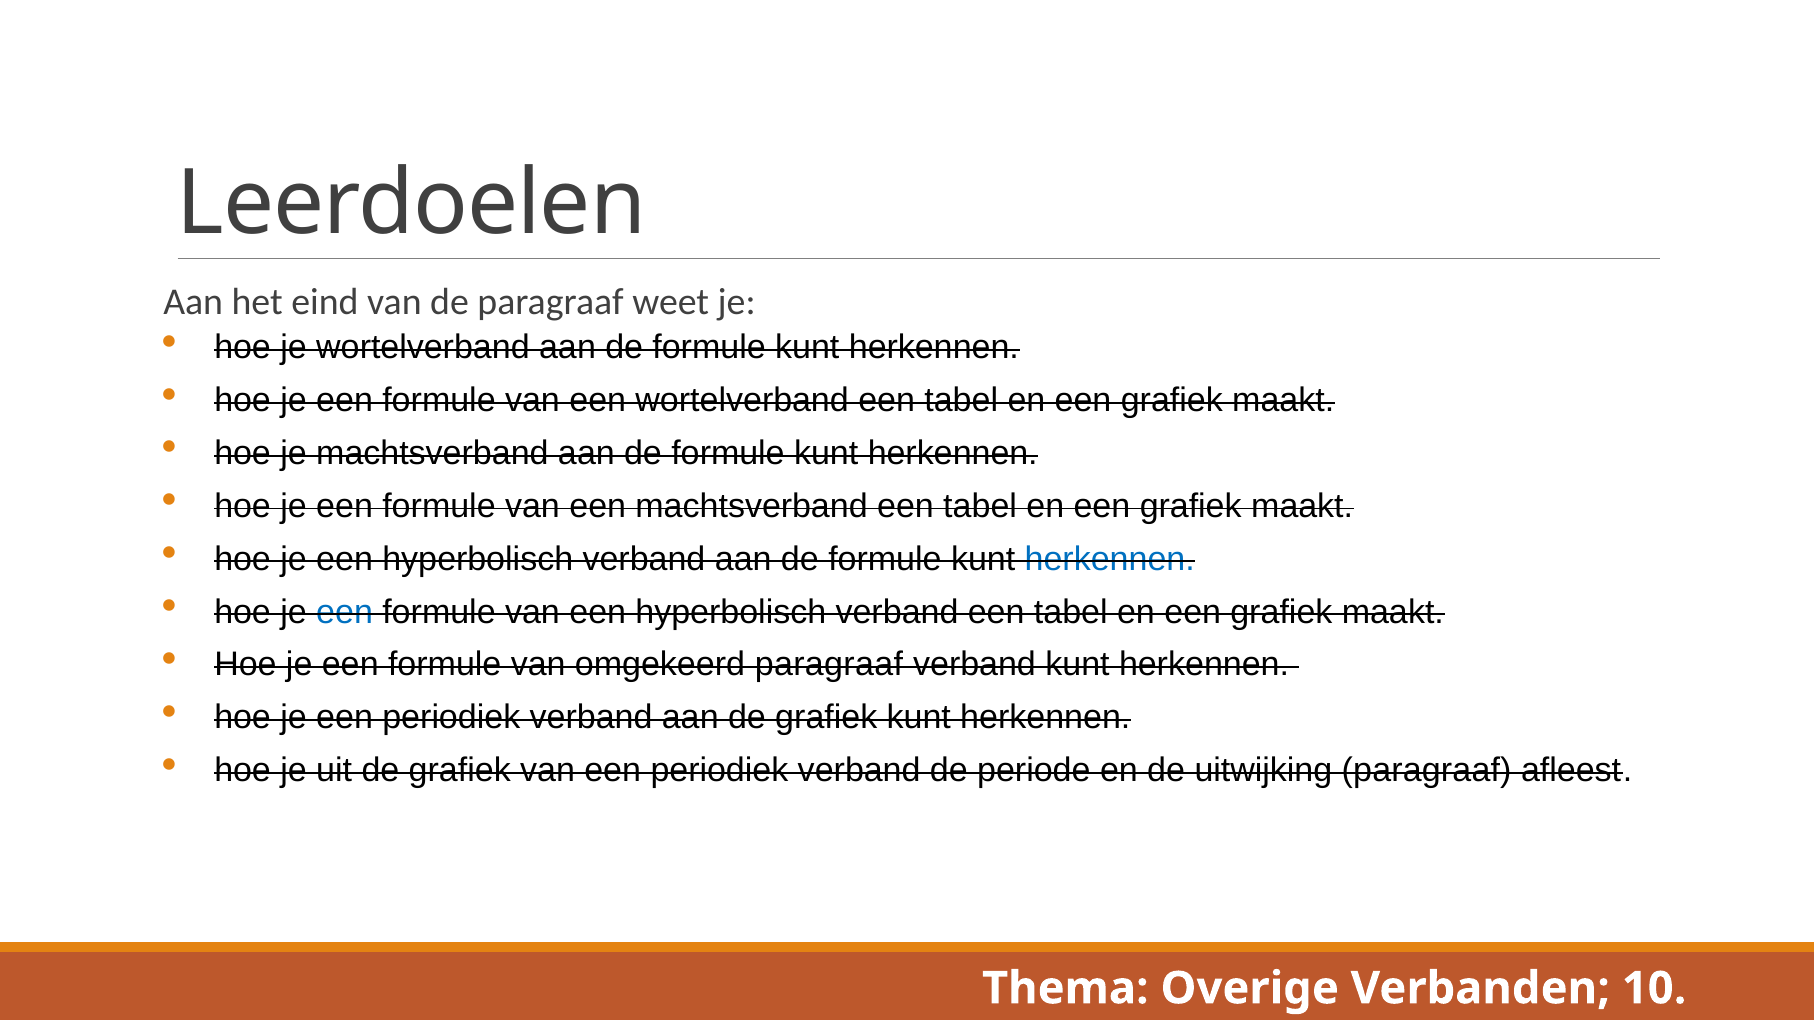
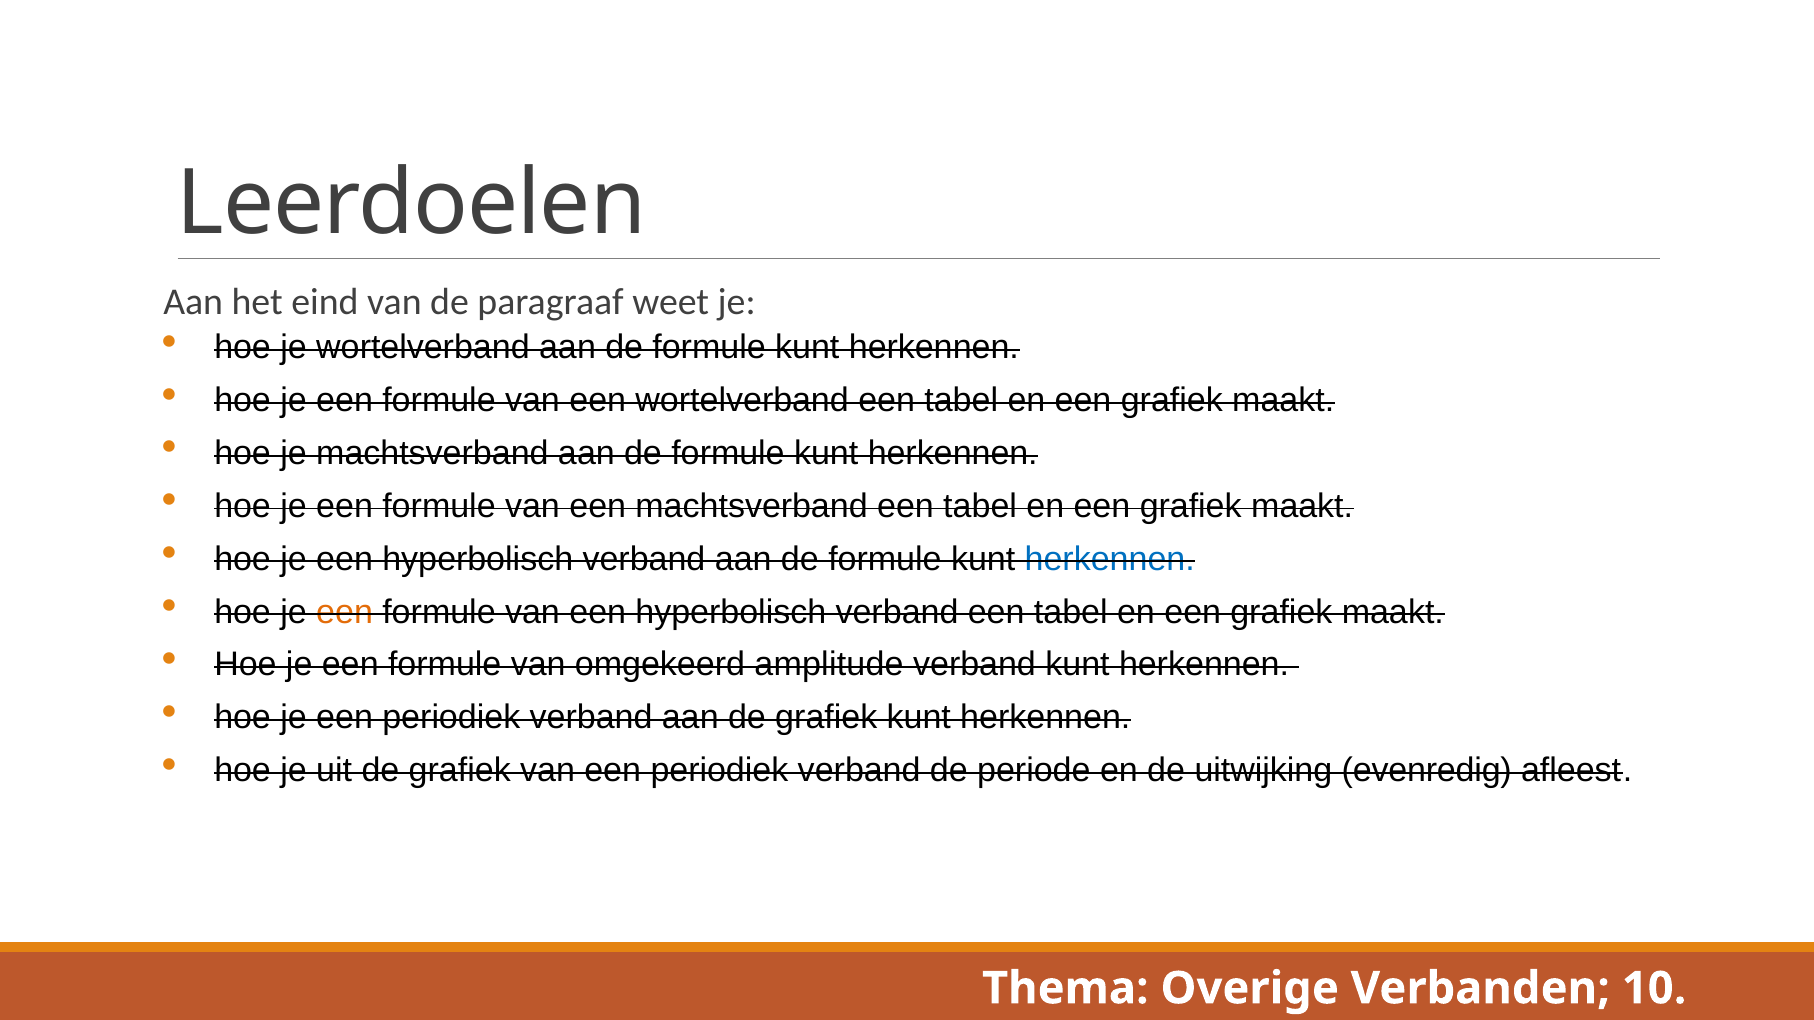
een colour: blue -> orange (345, 612)
omgekeerd paragraaf: paragraaf -> amplitude (829, 665)
uitwijking paragraaf: paragraaf -> evenredig (1427, 771)
